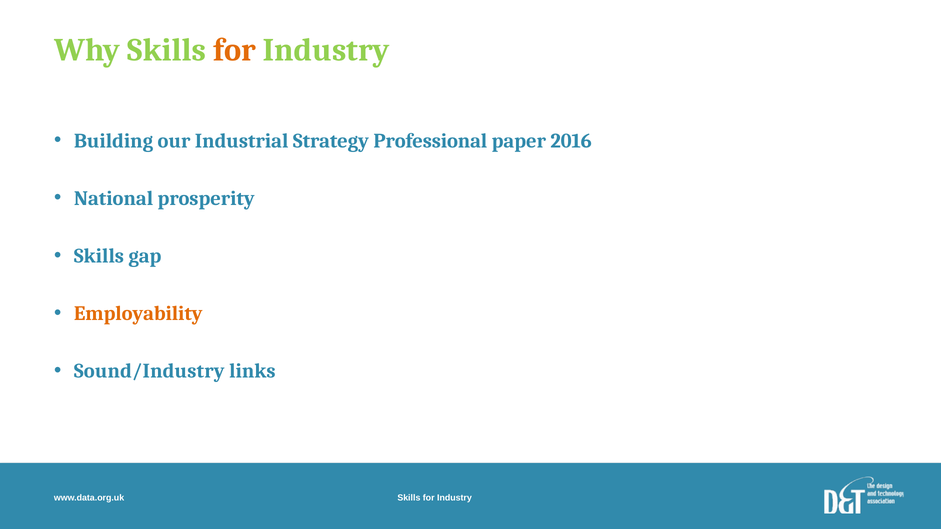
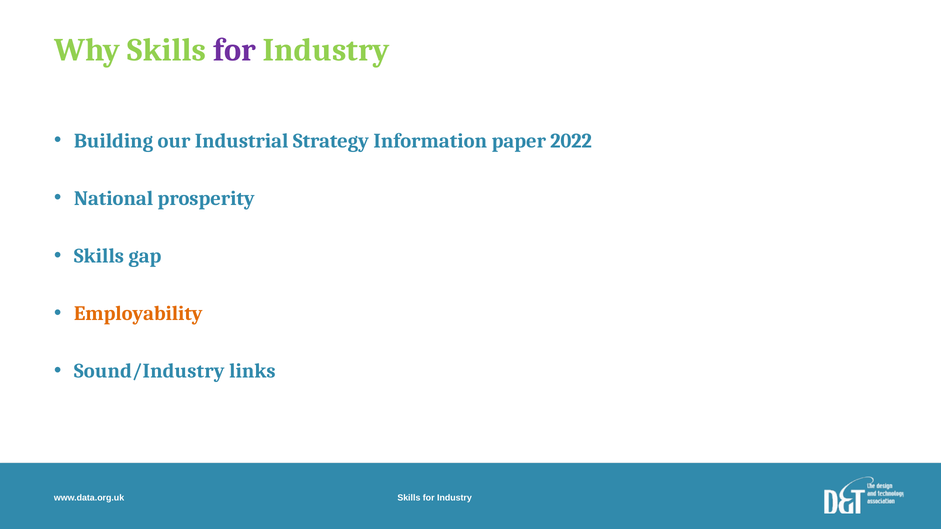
for colour: orange -> purple (235, 50)
Professional: Professional -> Information (430, 141)
2016: 2016 -> 2022 (571, 141)
